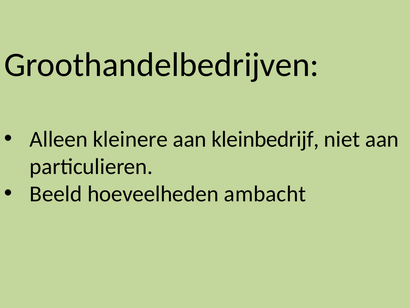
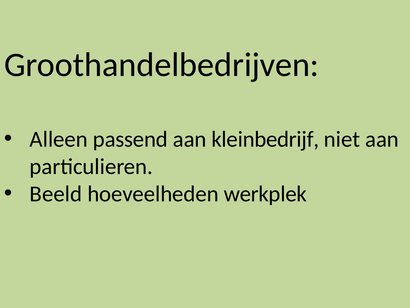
kleinere: kleinere -> passend (130, 139)
ambacht: ambacht -> werkplek (265, 194)
